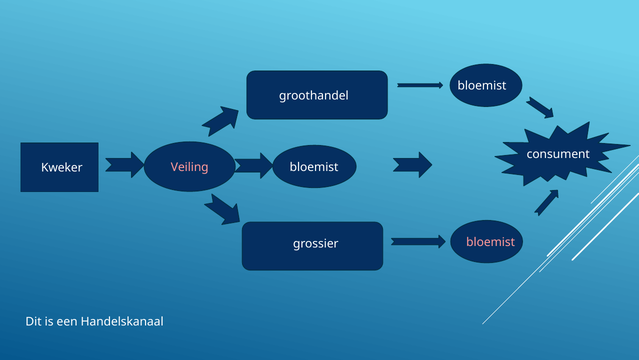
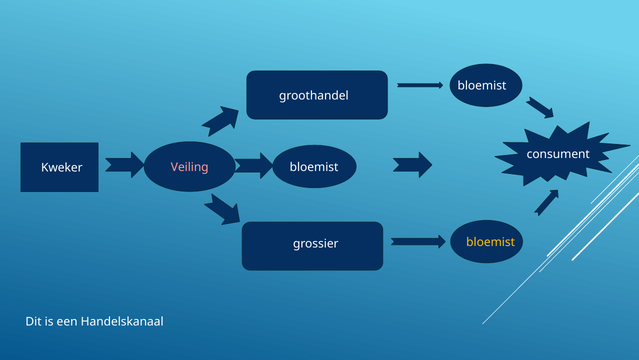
bloemist colour: pink -> yellow (491, 242)
